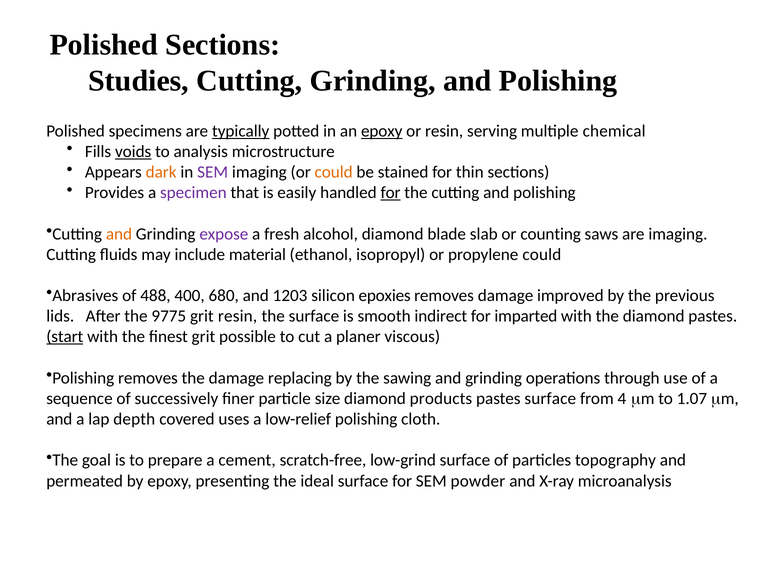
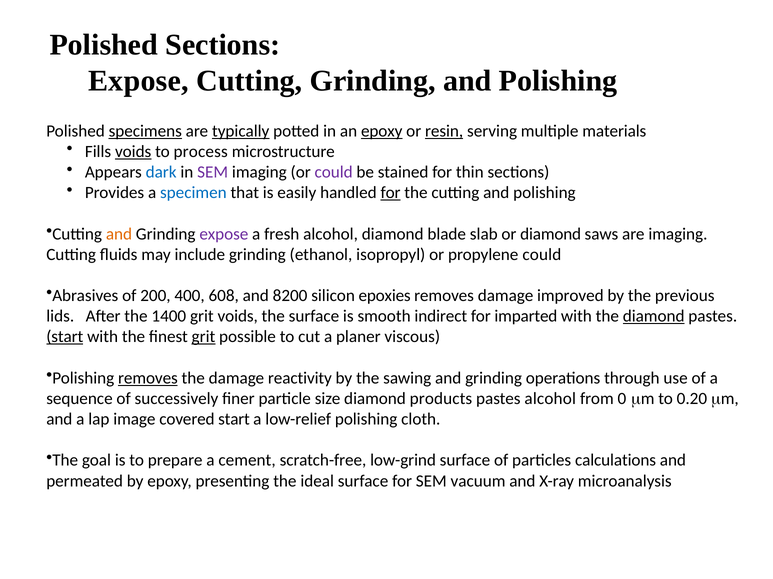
Studies: Studies -> Expose (139, 81)
specimens underline: none -> present (145, 131)
resin underline: none -> present (444, 131)
chemical: chemical -> materials (614, 131)
analysis: analysis -> process (201, 152)
dark colour: orange -> blue (161, 172)
could colour: orange -> purple (334, 172)
specimen colour: purple -> blue (193, 193)
or counting: counting -> diamond (551, 234)
include material: material -> grinding (257, 255)
488: 488 -> 200 (155, 296)
680: 680 -> 608 (224, 296)
1203: 1203 -> 8200 (290, 296)
9775: 9775 -> 1400 (169, 317)
grit resin: resin -> voids (238, 317)
diamond underline: none -> present (654, 317)
grit underline: none -> present (203, 337)
removes underline: none -> present (148, 378)
replacing: replacing -> reactivity (300, 378)
pastes surface: surface -> alcohol (550, 399)
4: 4 -> 0 (622, 399)
1.07: 1.07 -> 0.20 (692, 399)
depth: depth -> image (134, 420)
covered uses: uses -> start (234, 420)
topography: topography -> calculations (616, 461)
powder: powder -> vacuum (478, 481)
